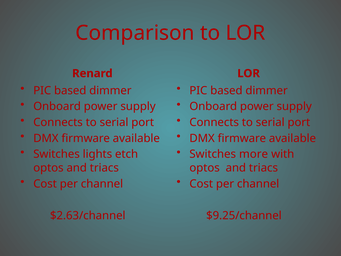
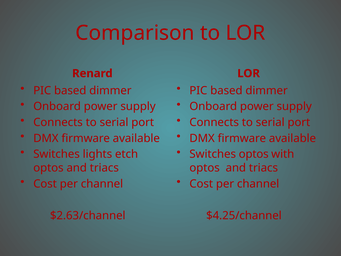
Switches more: more -> optos (254, 154)
$9.25/channel: $9.25/channel -> $4.25/channel (244, 215)
